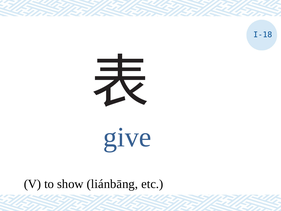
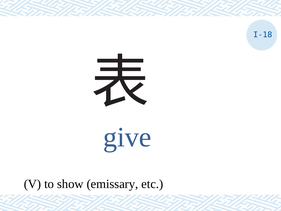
liánbāng: liánbāng -> emissary (112, 184)
